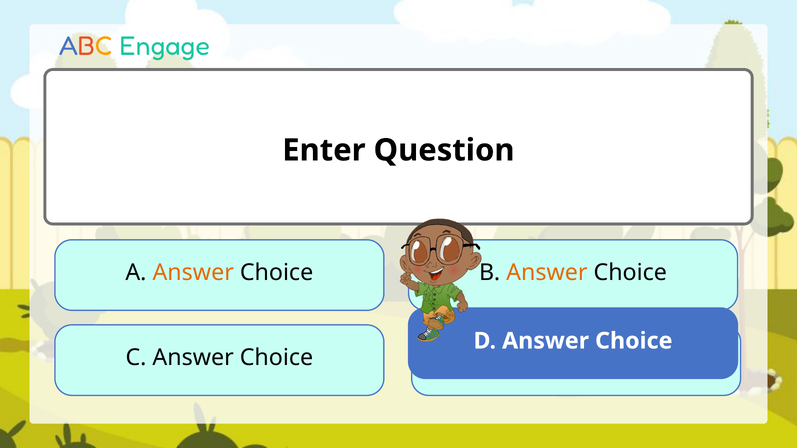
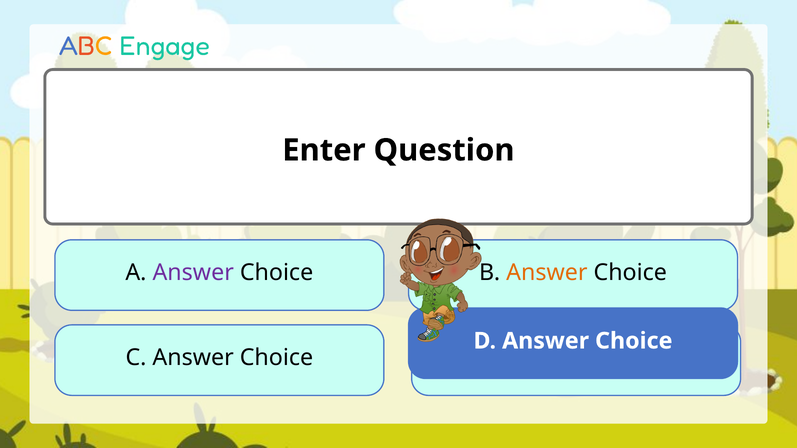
Answer colour: orange -> purple (193, 273)
